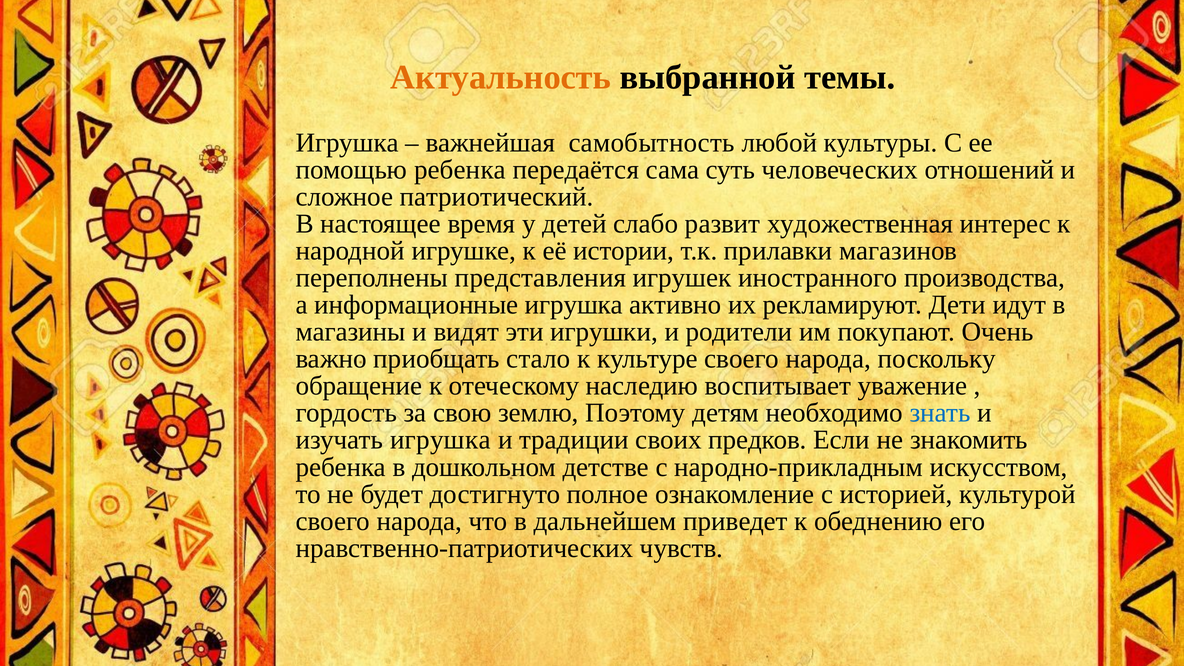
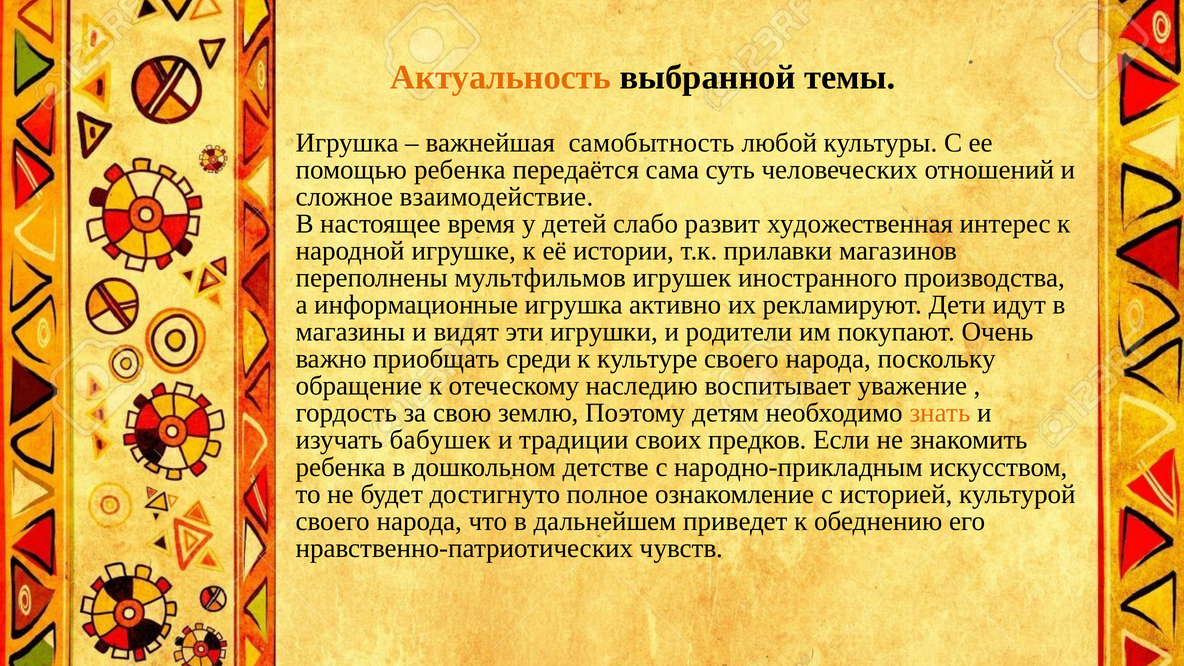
патриотический: патриотический -> взаимодействие (497, 197)
представления: представления -> мультфильмов (540, 278)
стало: стало -> среди (539, 359)
знать colour: blue -> orange (940, 413)
изучать игрушка: игрушка -> бабушек (440, 440)
